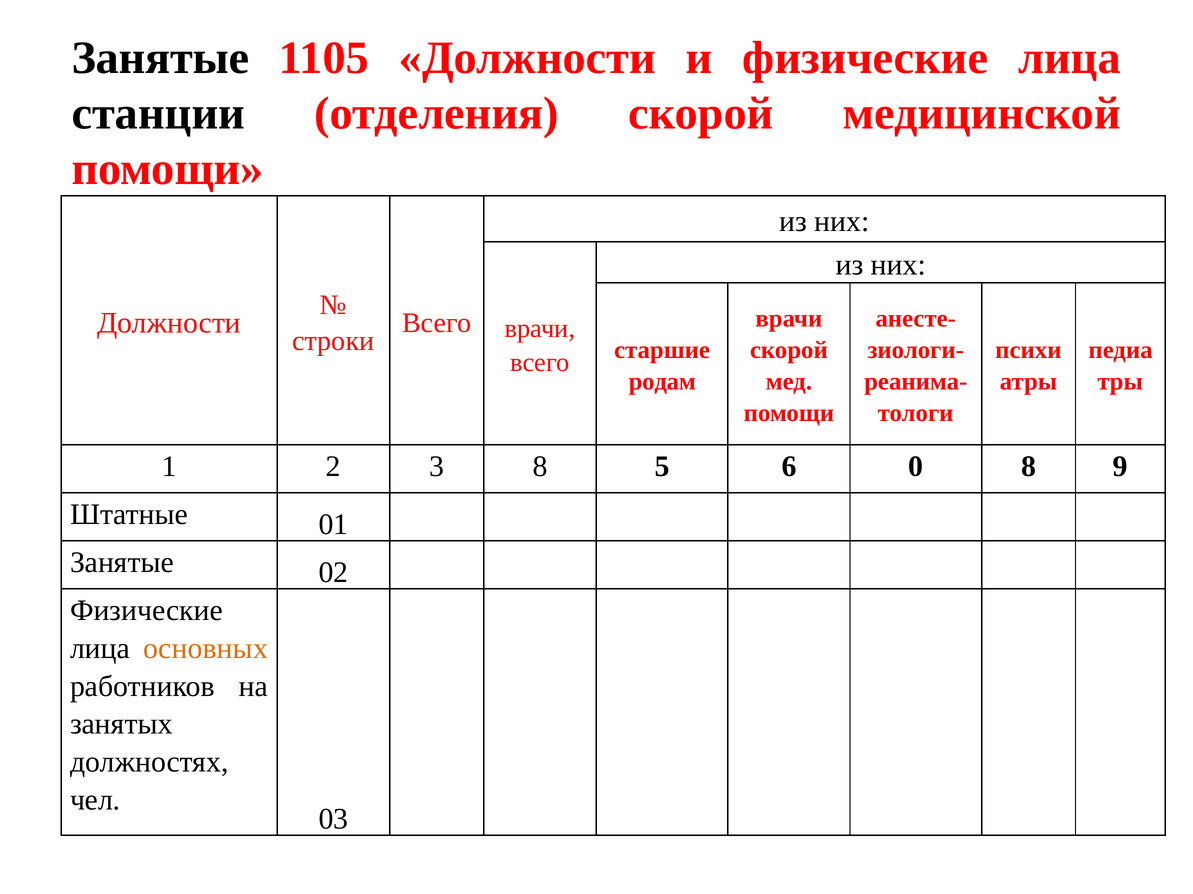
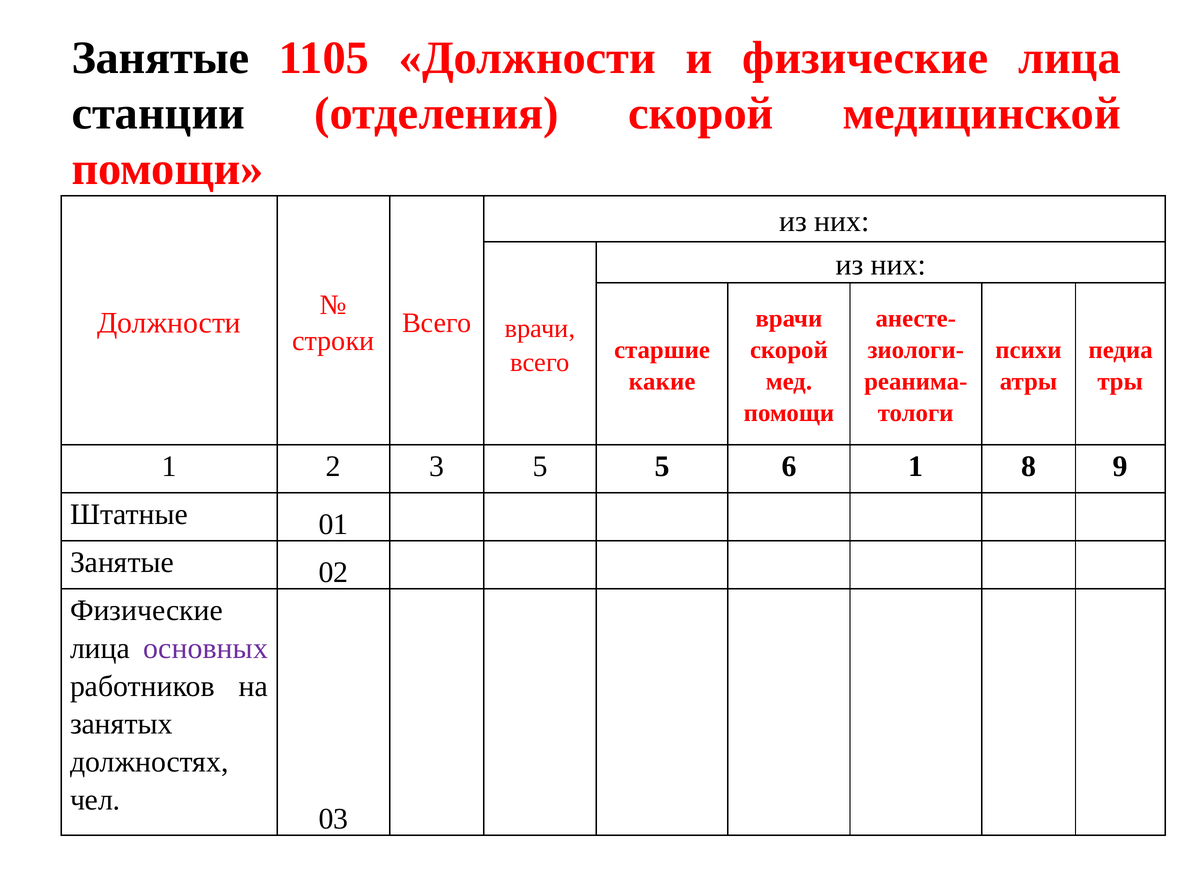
родам: родам -> какие (662, 382)
3 8: 8 -> 5 (540, 467)
6 0: 0 -> 1 (916, 467)
основных colour: orange -> purple (206, 649)
